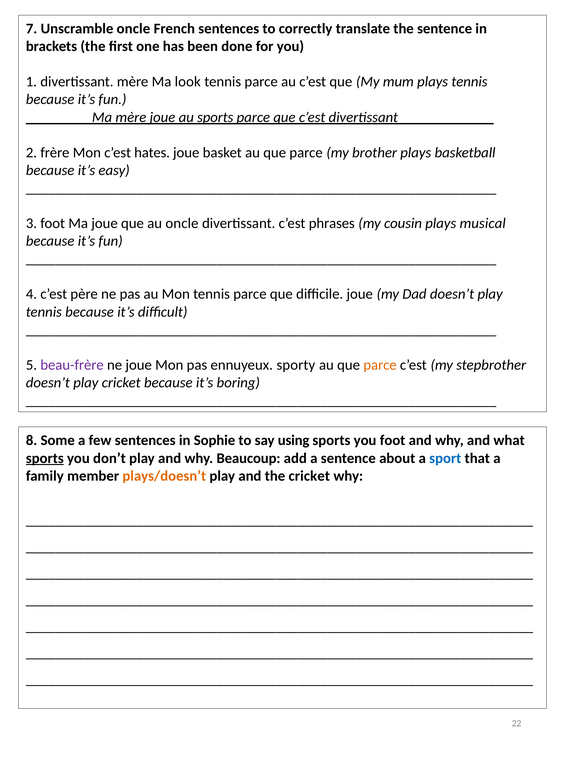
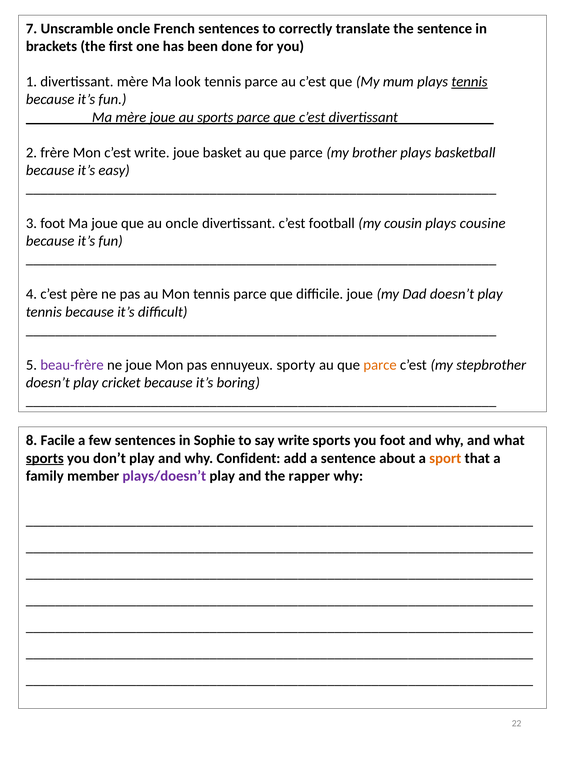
tennis underline: none -> present (469, 82)
c’est hates: hates -> write (152, 152)
phrases: phrases -> football (332, 223)
musical: musical -> cousine (483, 223)
Some: Some -> Facile (58, 440)
say using: using -> write (294, 440)
Beaucoup: Beaucoup -> Confident (248, 458)
sport colour: blue -> orange (445, 458)
plays/doesn’t colour: orange -> purple (164, 475)
the cricket: cricket -> rapper (309, 475)
